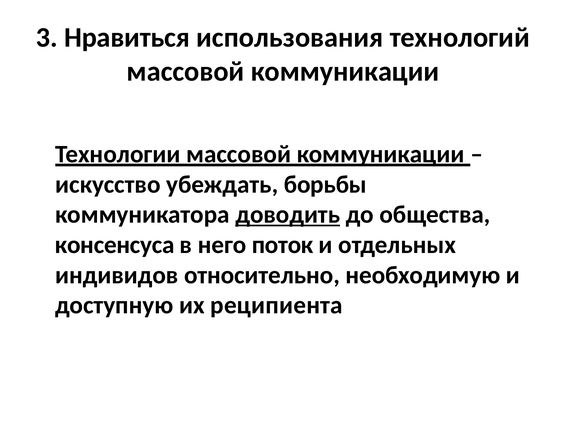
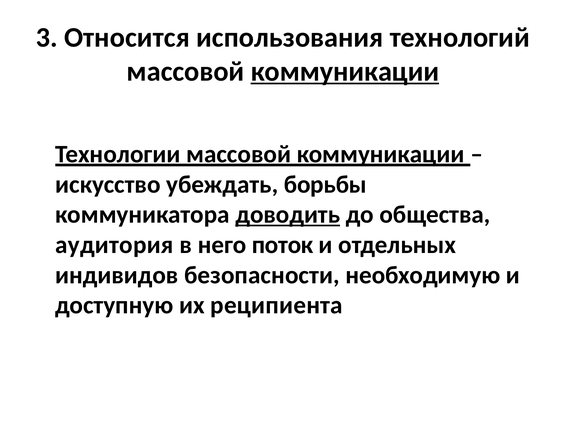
Нравиться: Нравиться -> Относится (127, 37)
коммуникации underline: none -> present (345, 71)
консенсуса: консенсуса -> аудитория (114, 245)
относительно: относительно -> безопасности (262, 275)
